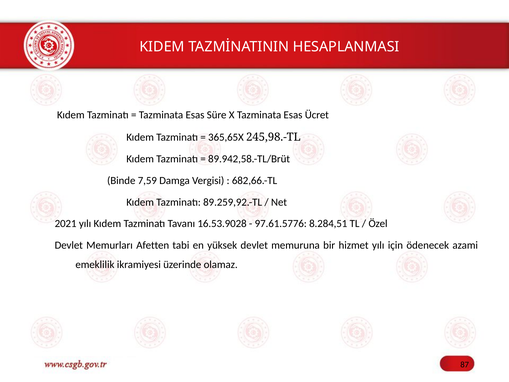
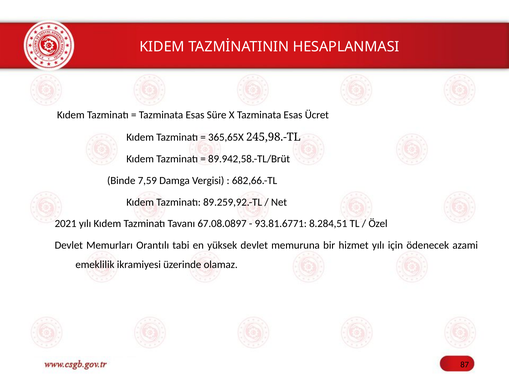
16.53.9028: 16.53.9028 -> 67.08.0897 (222, 224)
97.61.5776: 97.61.5776 -> 93.81.6771 (281, 224)
Afetten: Afetten -> Orantılı (153, 245)
